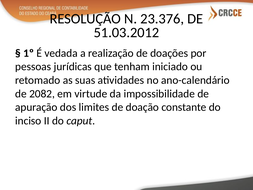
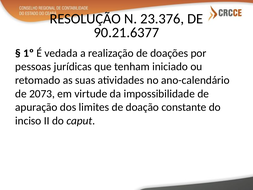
51.03.2012: 51.03.2012 -> 90.21.6377 (126, 32)
2082: 2082 -> 2073 (42, 94)
